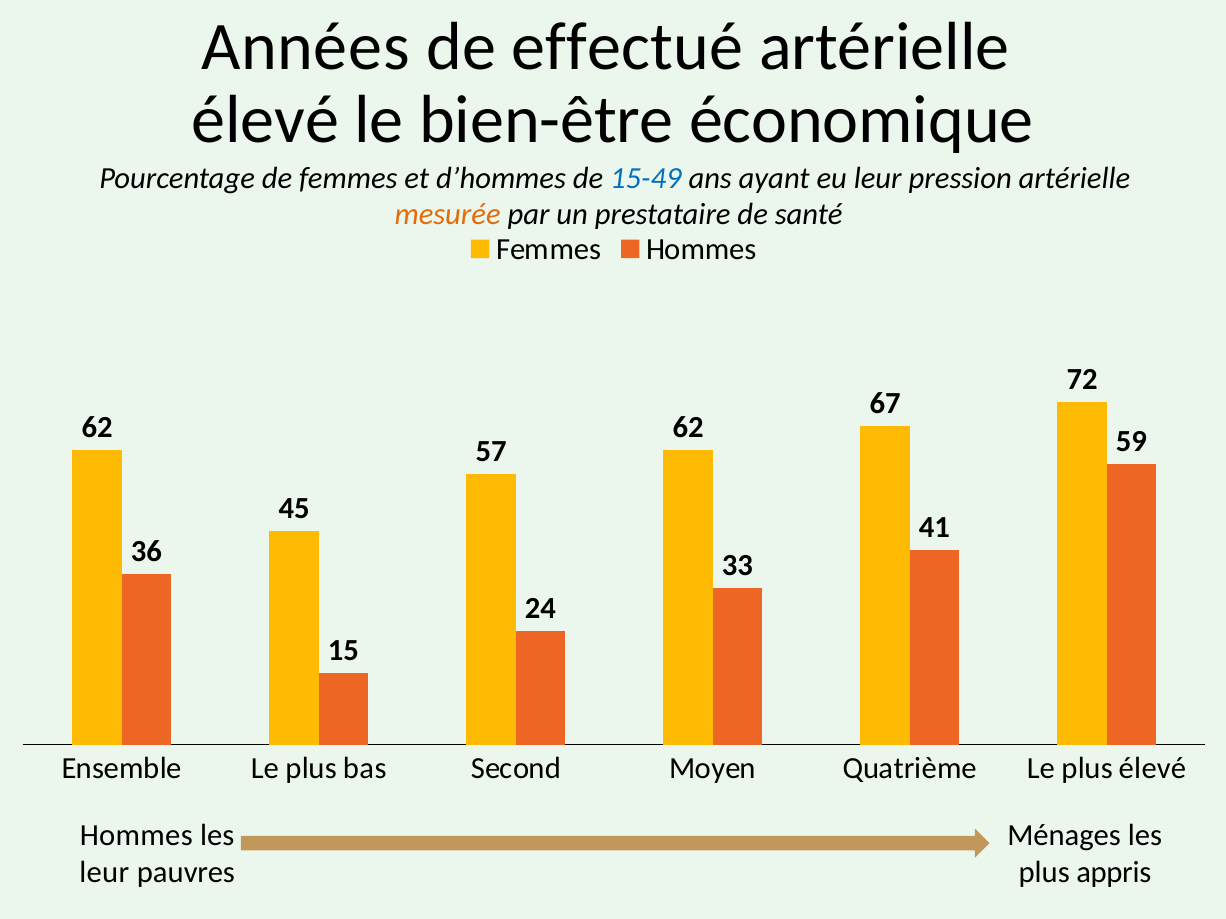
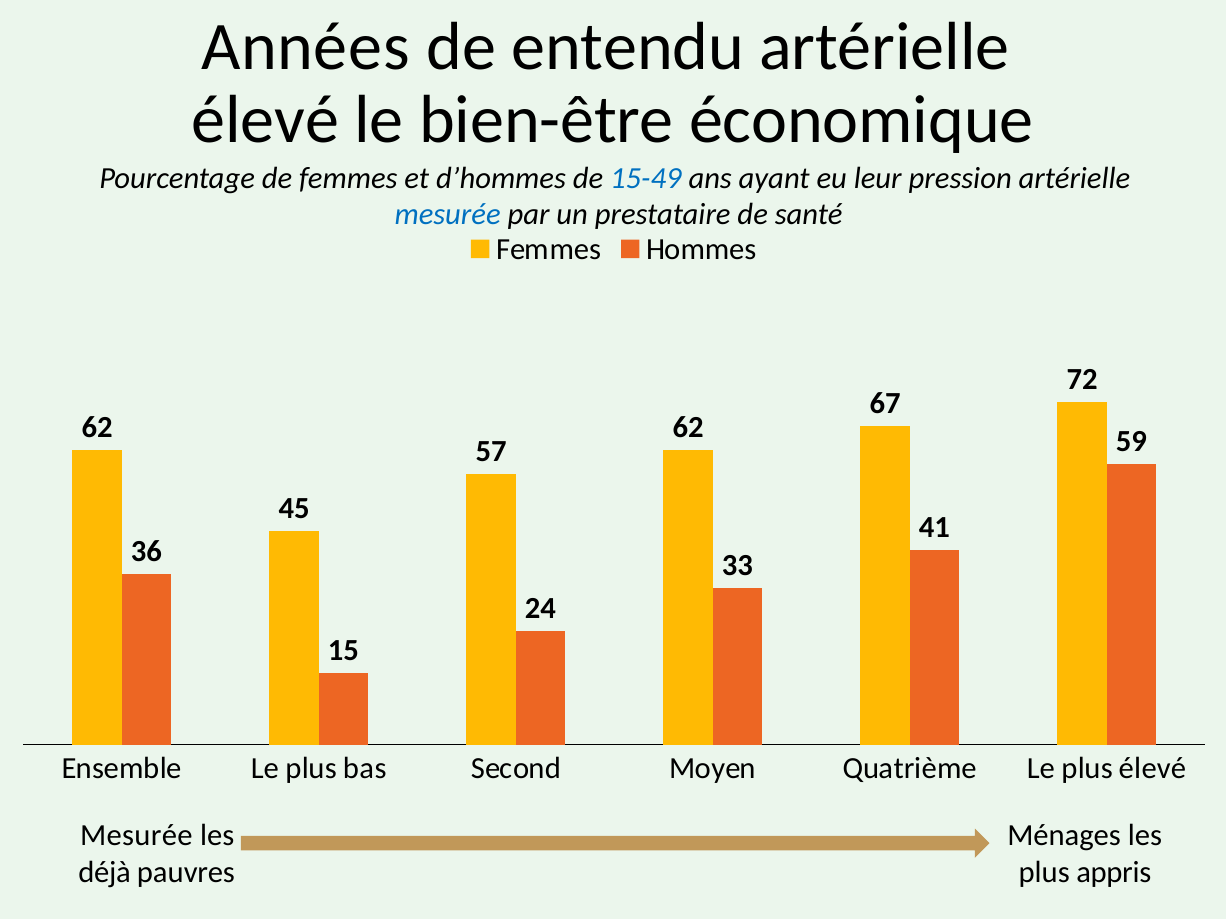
effectué: effectué -> entendu (628, 47)
mesurée colour: orange -> blue (448, 215)
Hommes: Hommes -> Mesurée (136, 836)
leur: leur -> déjà (105, 873)
